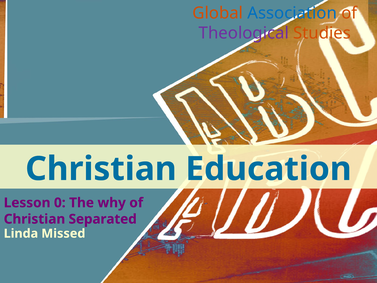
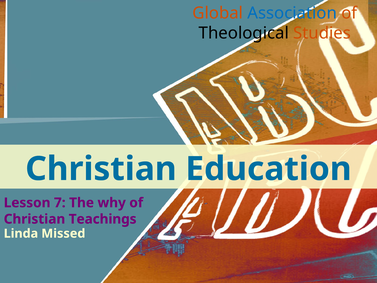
Theological colour: purple -> black (244, 33)
0: 0 -> 7 (60, 203)
Separated: Separated -> Teachings (103, 219)
